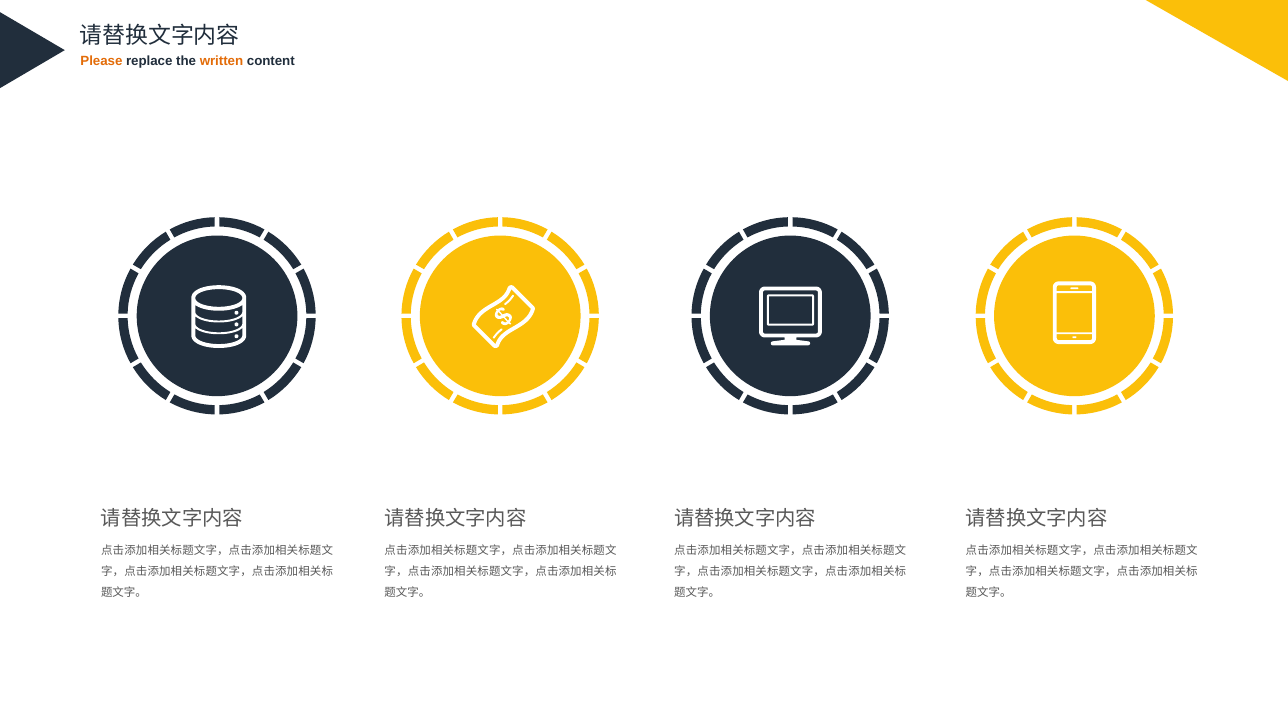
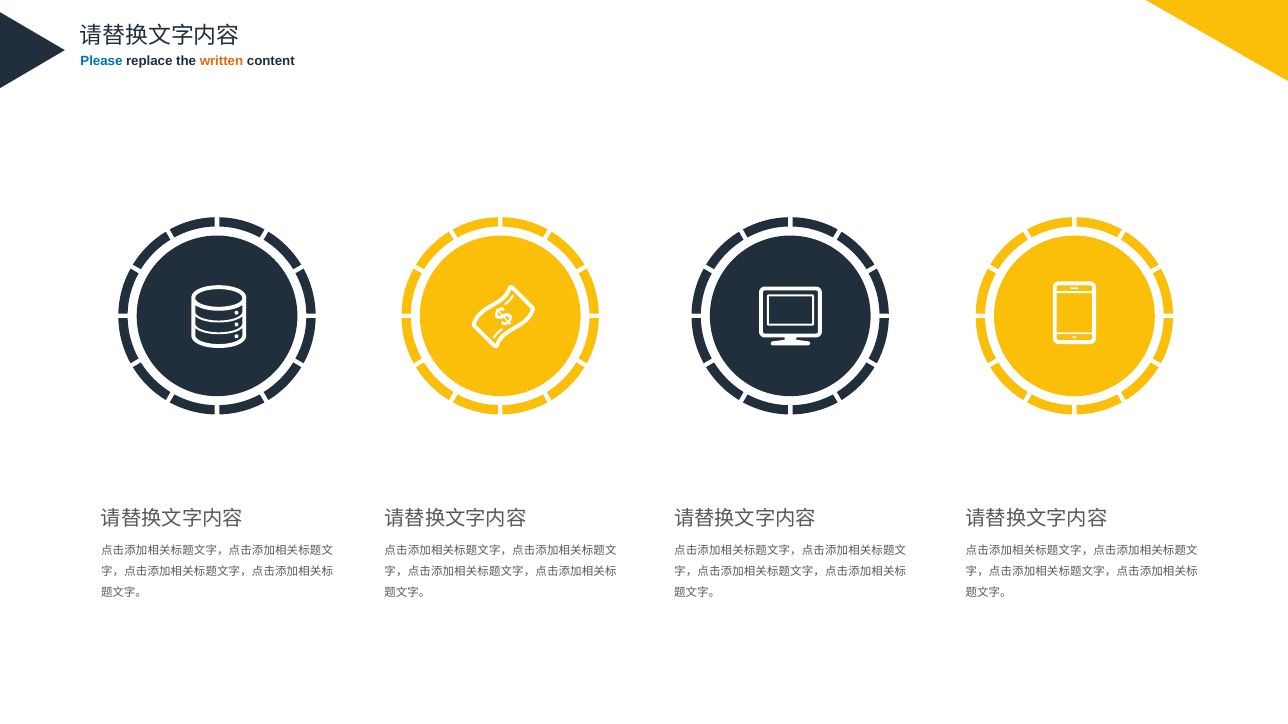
Please colour: orange -> blue (101, 62)
